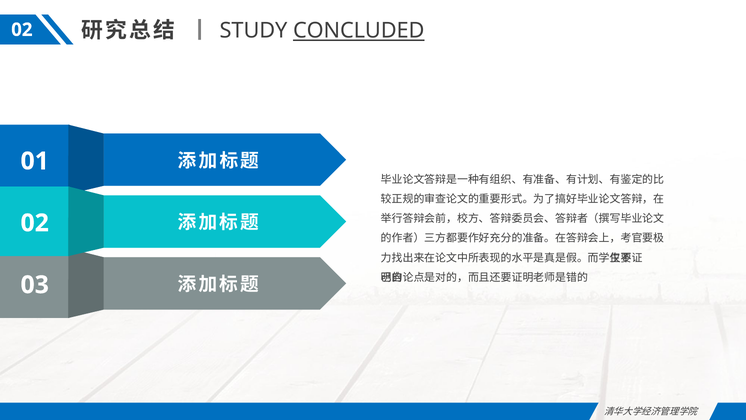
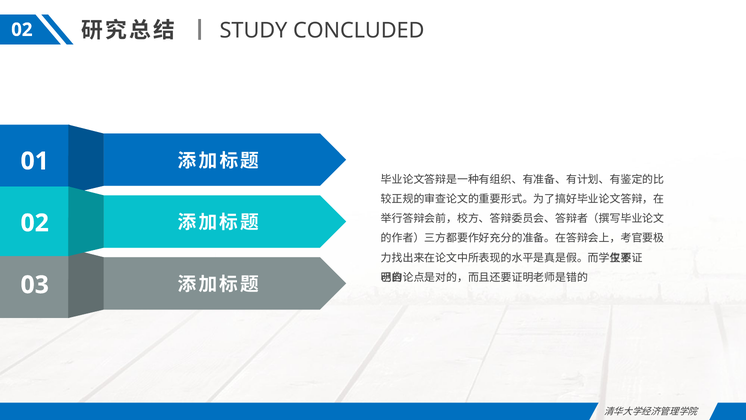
CONCLUDED underline: present -> none (359, 31)
